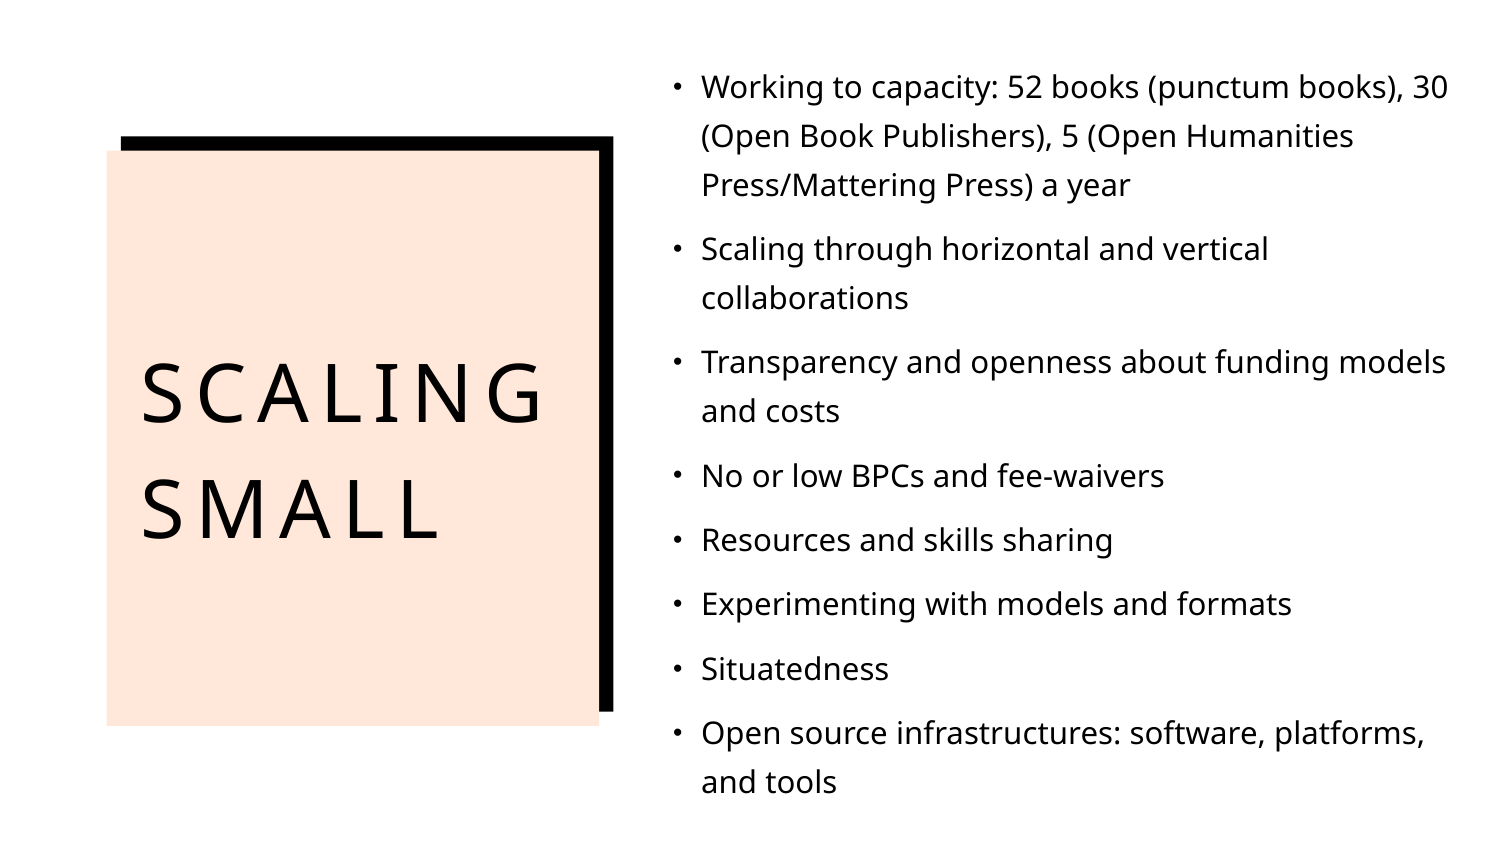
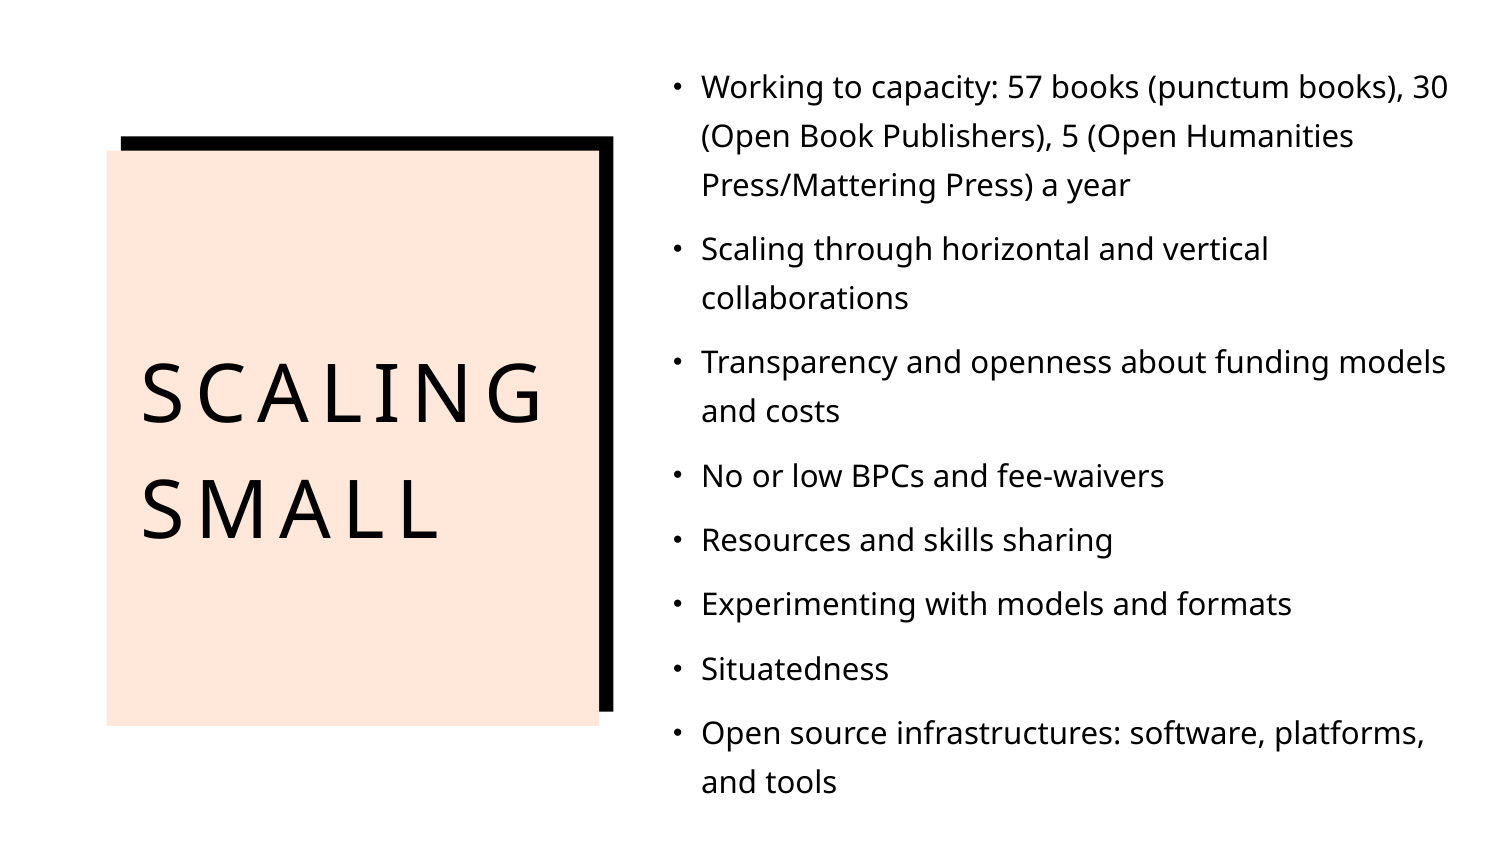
52: 52 -> 57 (1025, 89)
